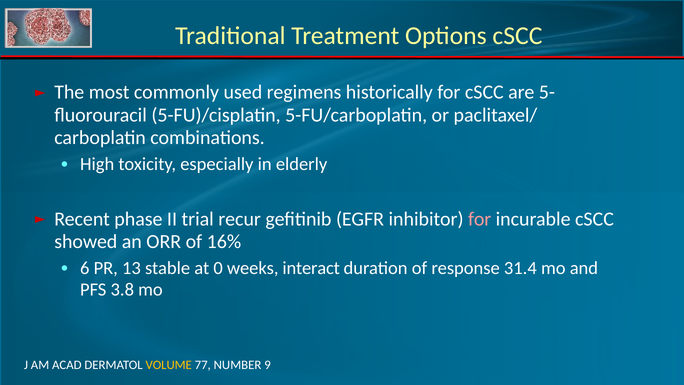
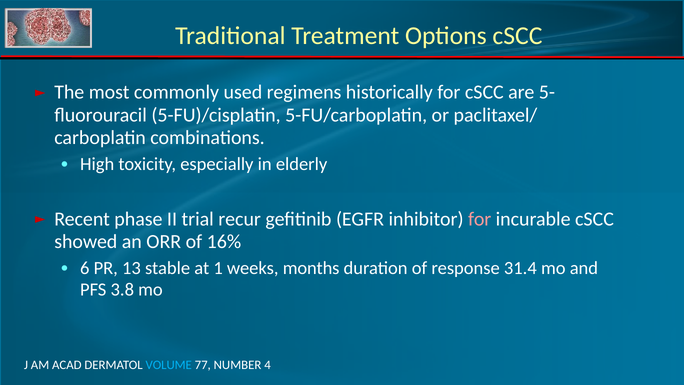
0: 0 -> 1 (218, 268)
interact: interact -> months (311, 268)
VOLUME colour: yellow -> light blue (169, 365)
9: 9 -> 4 (267, 365)
